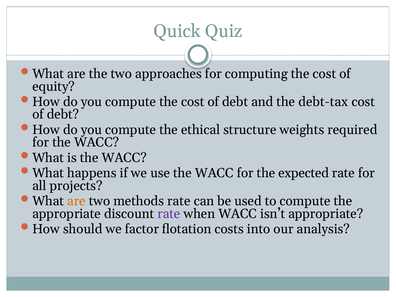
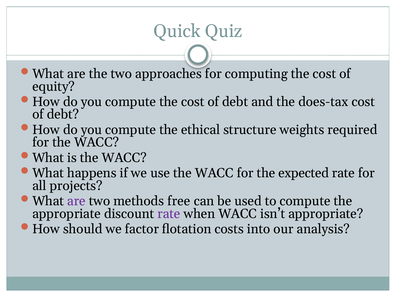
debt-tax: debt-tax -> does-tax (323, 102)
are colour: orange -> purple (76, 201)
methods rate: rate -> free (179, 201)
